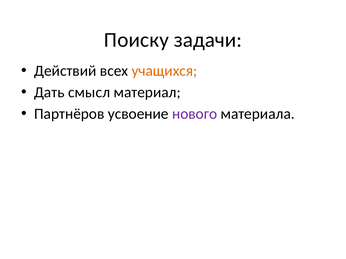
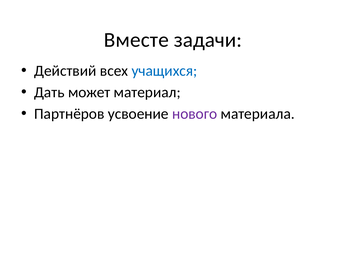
Поиску: Поиску -> Вместе (136, 40)
учащихся colour: orange -> blue (164, 71)
смысл: смысл -> может (89, 92)
